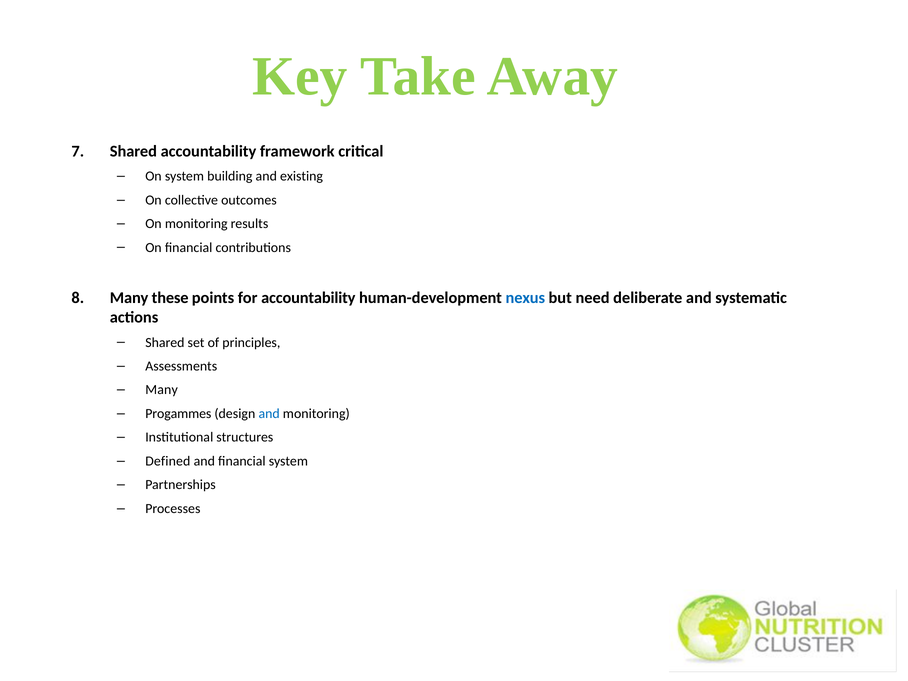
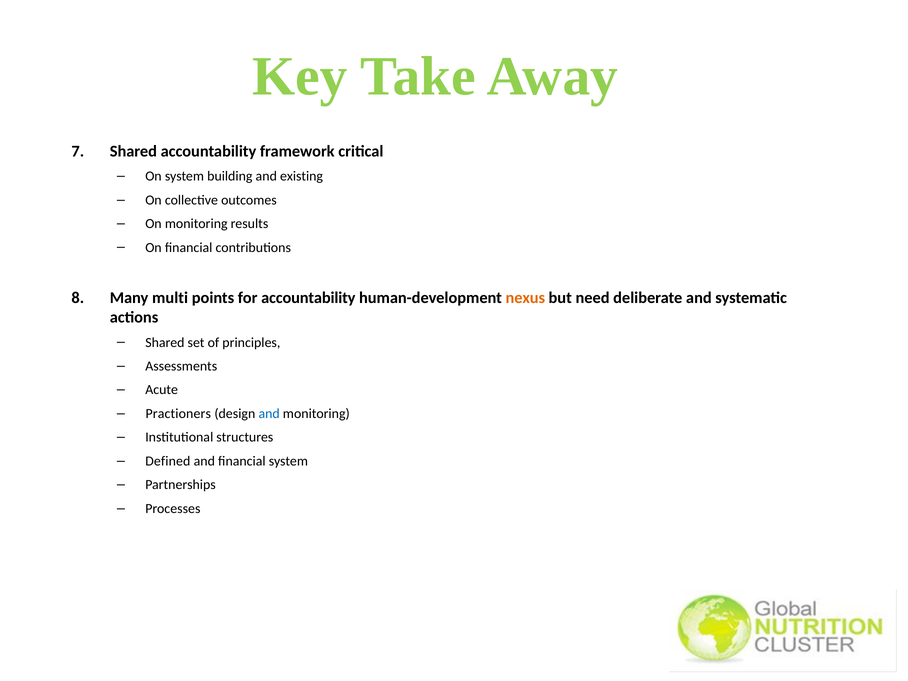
these: these -> multi (170, 298)
nexus colour: blue -> orange (525, 298)
Many: Many -> Acute (162, 390)
Progammes: Progammes -> Practioners (178, 414)
